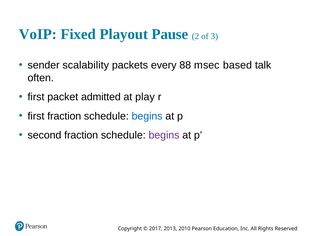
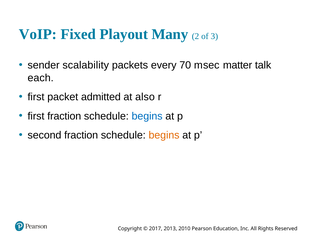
Pause: Pause -> Many (170, 34)
88: 88 -> 70 (185, 65)
based: based -> matter (238, 65)
often: often -> each (41, 78)
play: play -> also (145, 97)
begins colour: purple -> orange (164, 135)
